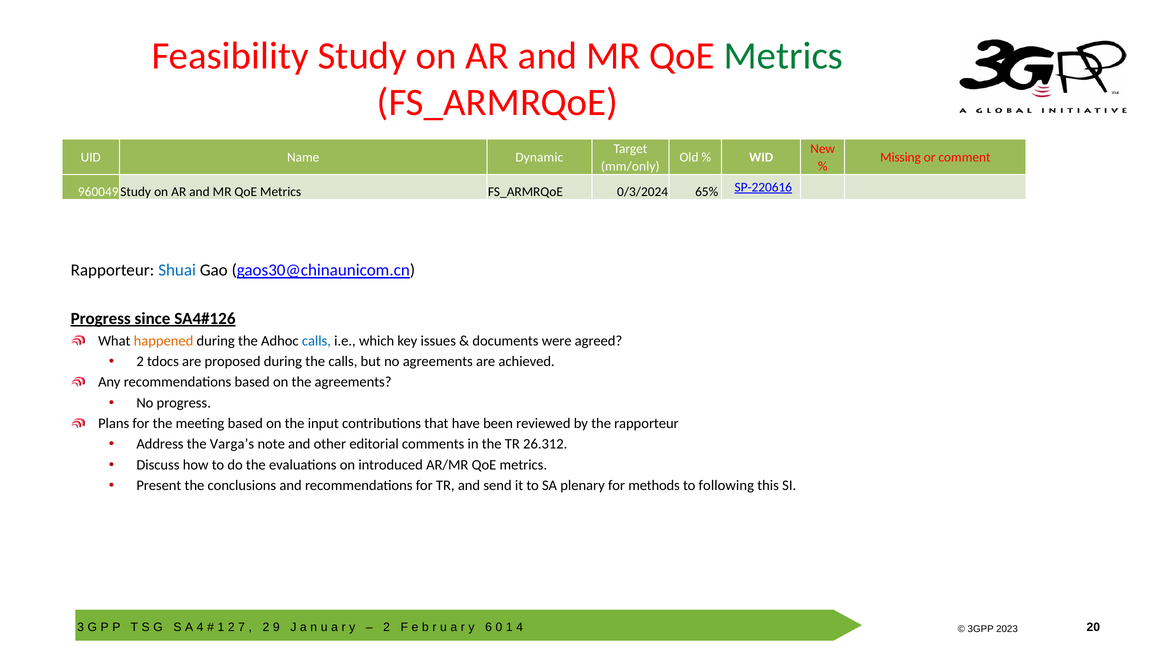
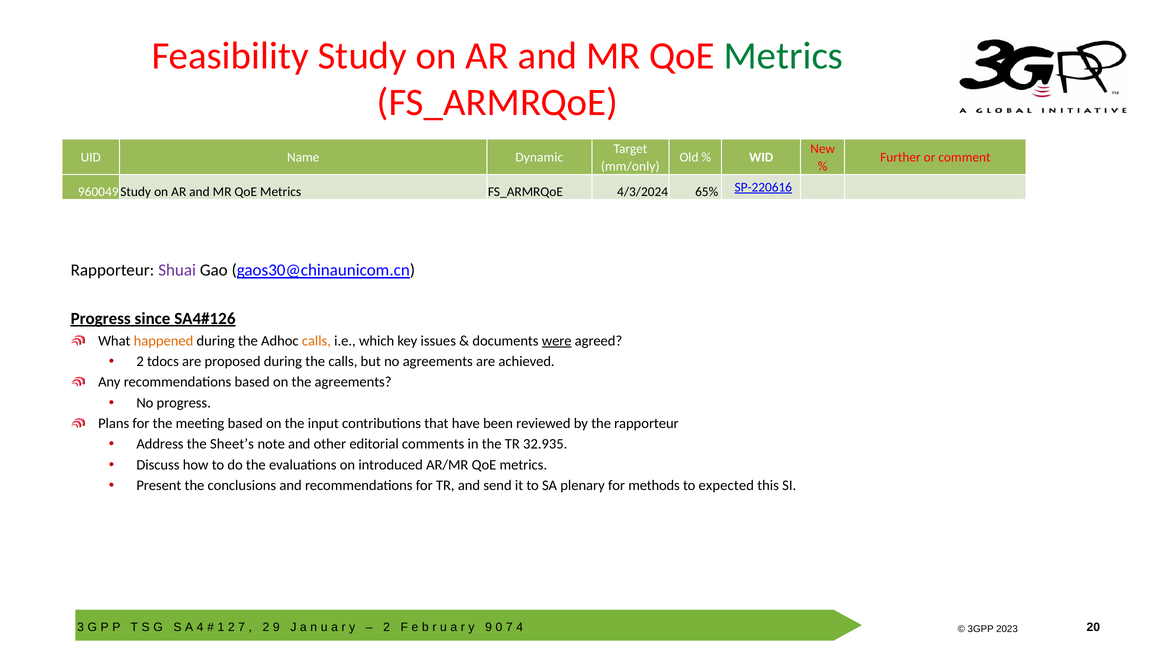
Missing: Missing -> Further (900, 157)
0/3/2024: 0/3/2024 -> 4/3/2024 (643, 192)
Shuai colour: blue -> purple (177, 270)
calls colour: blue -> orange (316, 341)
were underline: none -> present (557, 341)
Varga’s: Varga’s -> Sheet’s (232, 444)
26.312: 26.312 -> 32.935 (545, 444)
following: following -> expected (726, 485)
6: 6 -> 9 (489, 627)
1: 1 -> 7 (509, 627)
